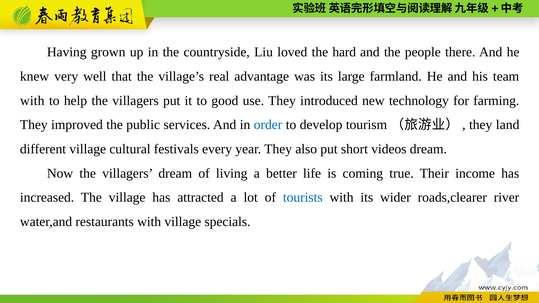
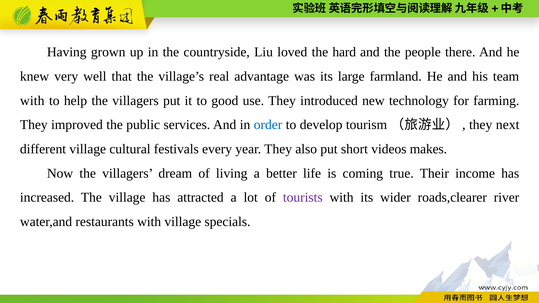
land: land -> next (508, 125)
videos dream: dream -> makes (428, 149)
tourists colour: blue -> purple (303, 198)
